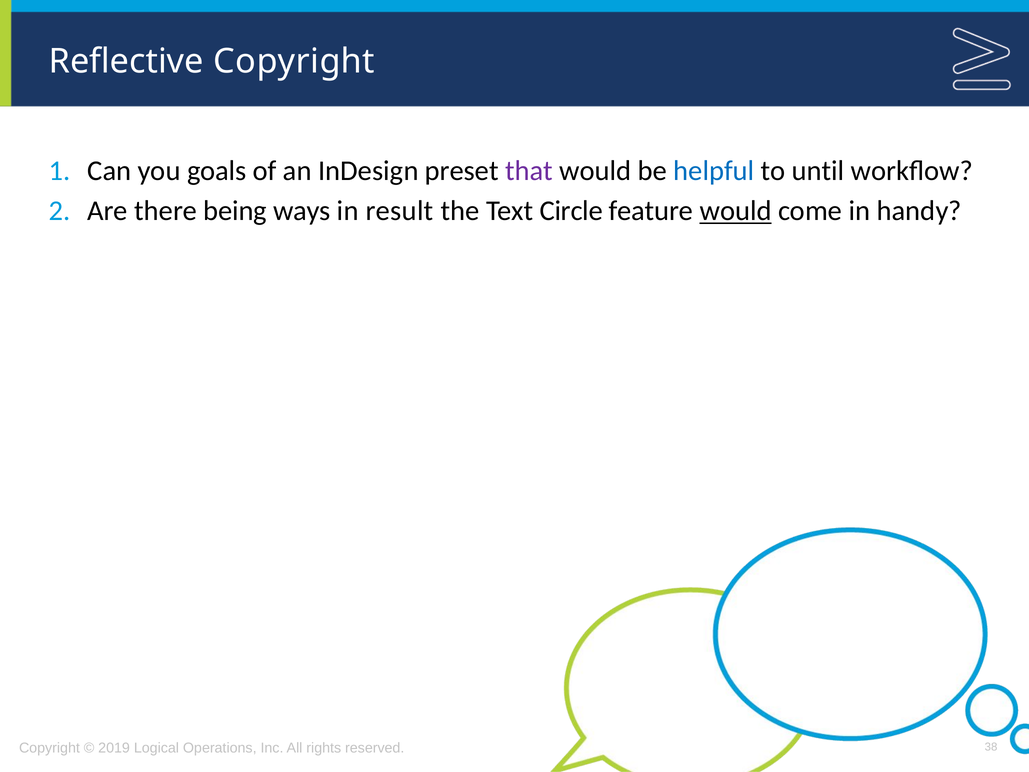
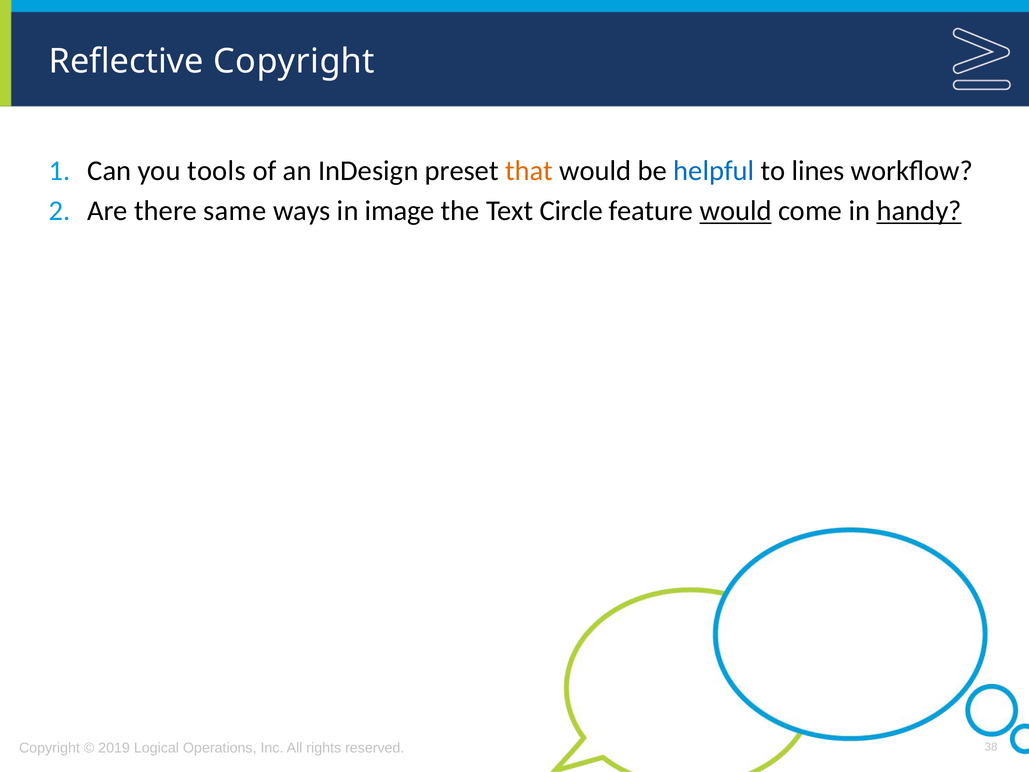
goals: goals -> tools (216, 171)
that colour: purple -> orange (529, 171)
until: until -> lines (818, 171)
being: being -> same (235, 211)
result: result -> image (400, 211)
handy underline: none -> present (919, 211)
